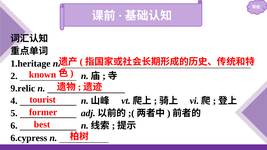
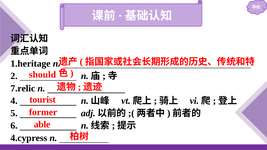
known: known -> should (42, 75)
9.relic: 9.relic -> 7.relic (23, 88)
best: best -> able (42, 125)
6.cypress: 6.cypress -> 4.cypress (29, 138)
